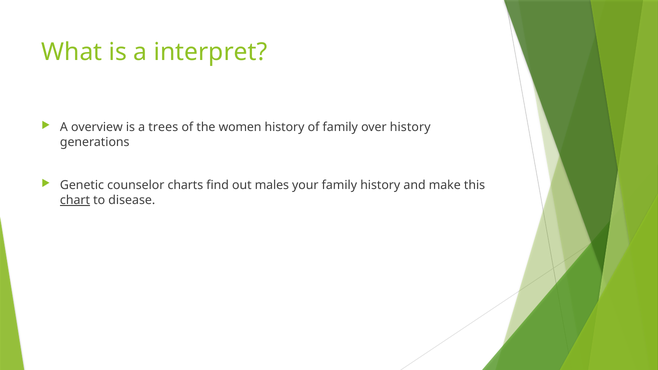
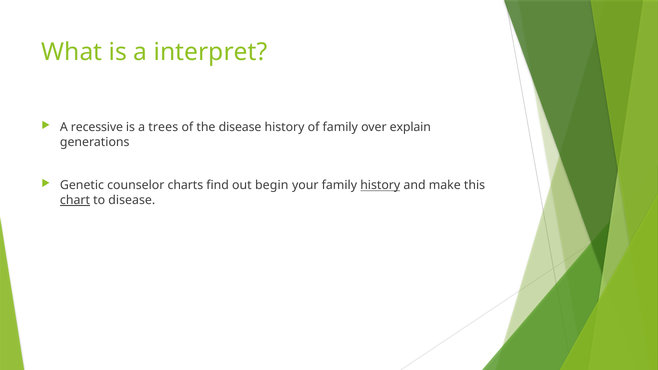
overview: overview -> recessive (97, 127)
the women: women -> disease (240, 127)
over history: history -> explain (410, 127)
males: males -> begin (272, 185)
history underline: none -> present (380, 185)
